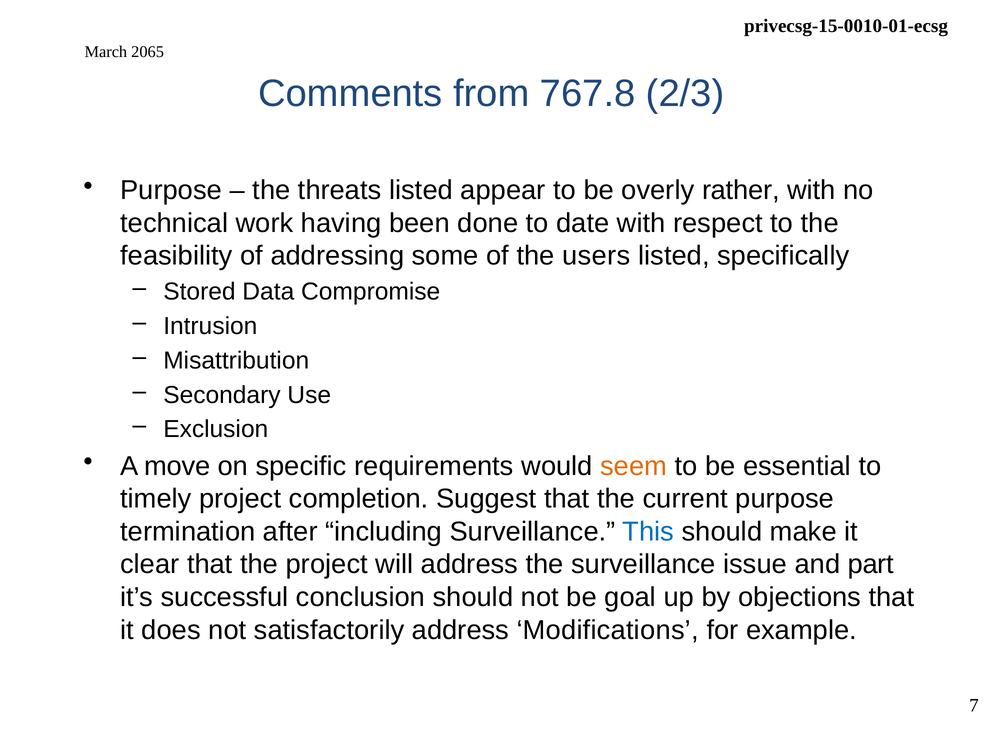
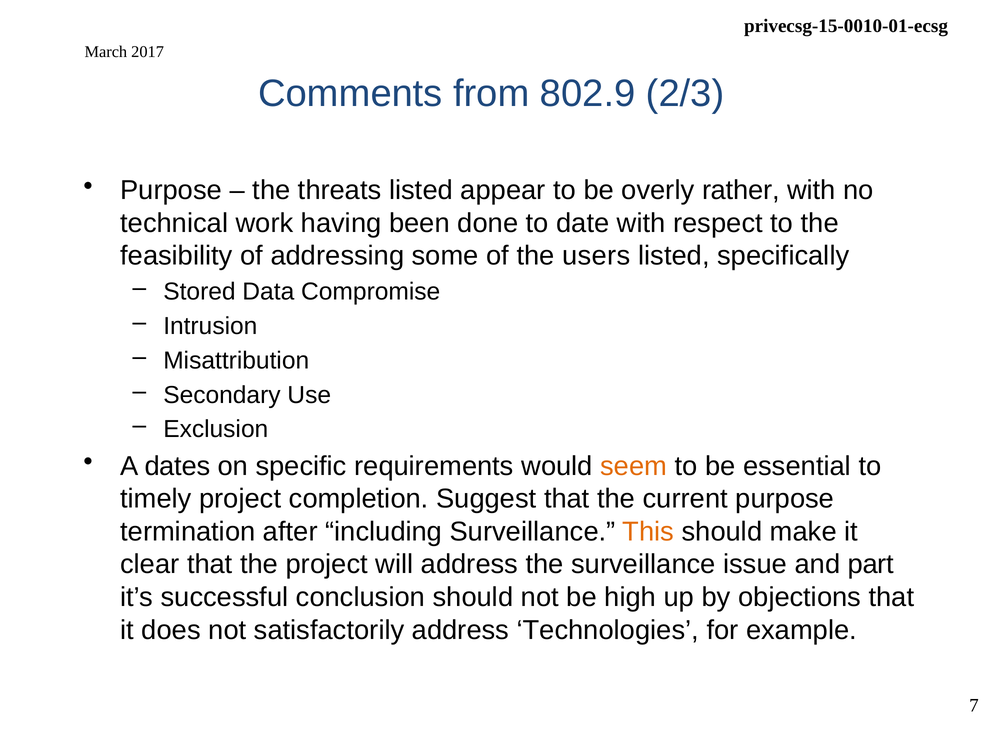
2065: 2065 -> 2017 (148, 52)
767.8: 767.8 -> 802.9 (588, 94)
move: move -> dates (177, 466)
This colour: blue -> orange (648, 532)
goal: goal -> high (630, 597)
Modifications: Modifications -> Technologies (608, 630)
